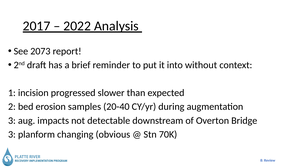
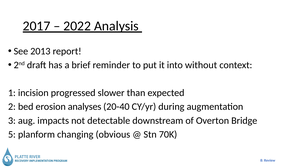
2073: 2073 -> 2013 (40, 51)
samples: samples -> analyses (85, 106)
3: 3 -> 5 (12, 134)
